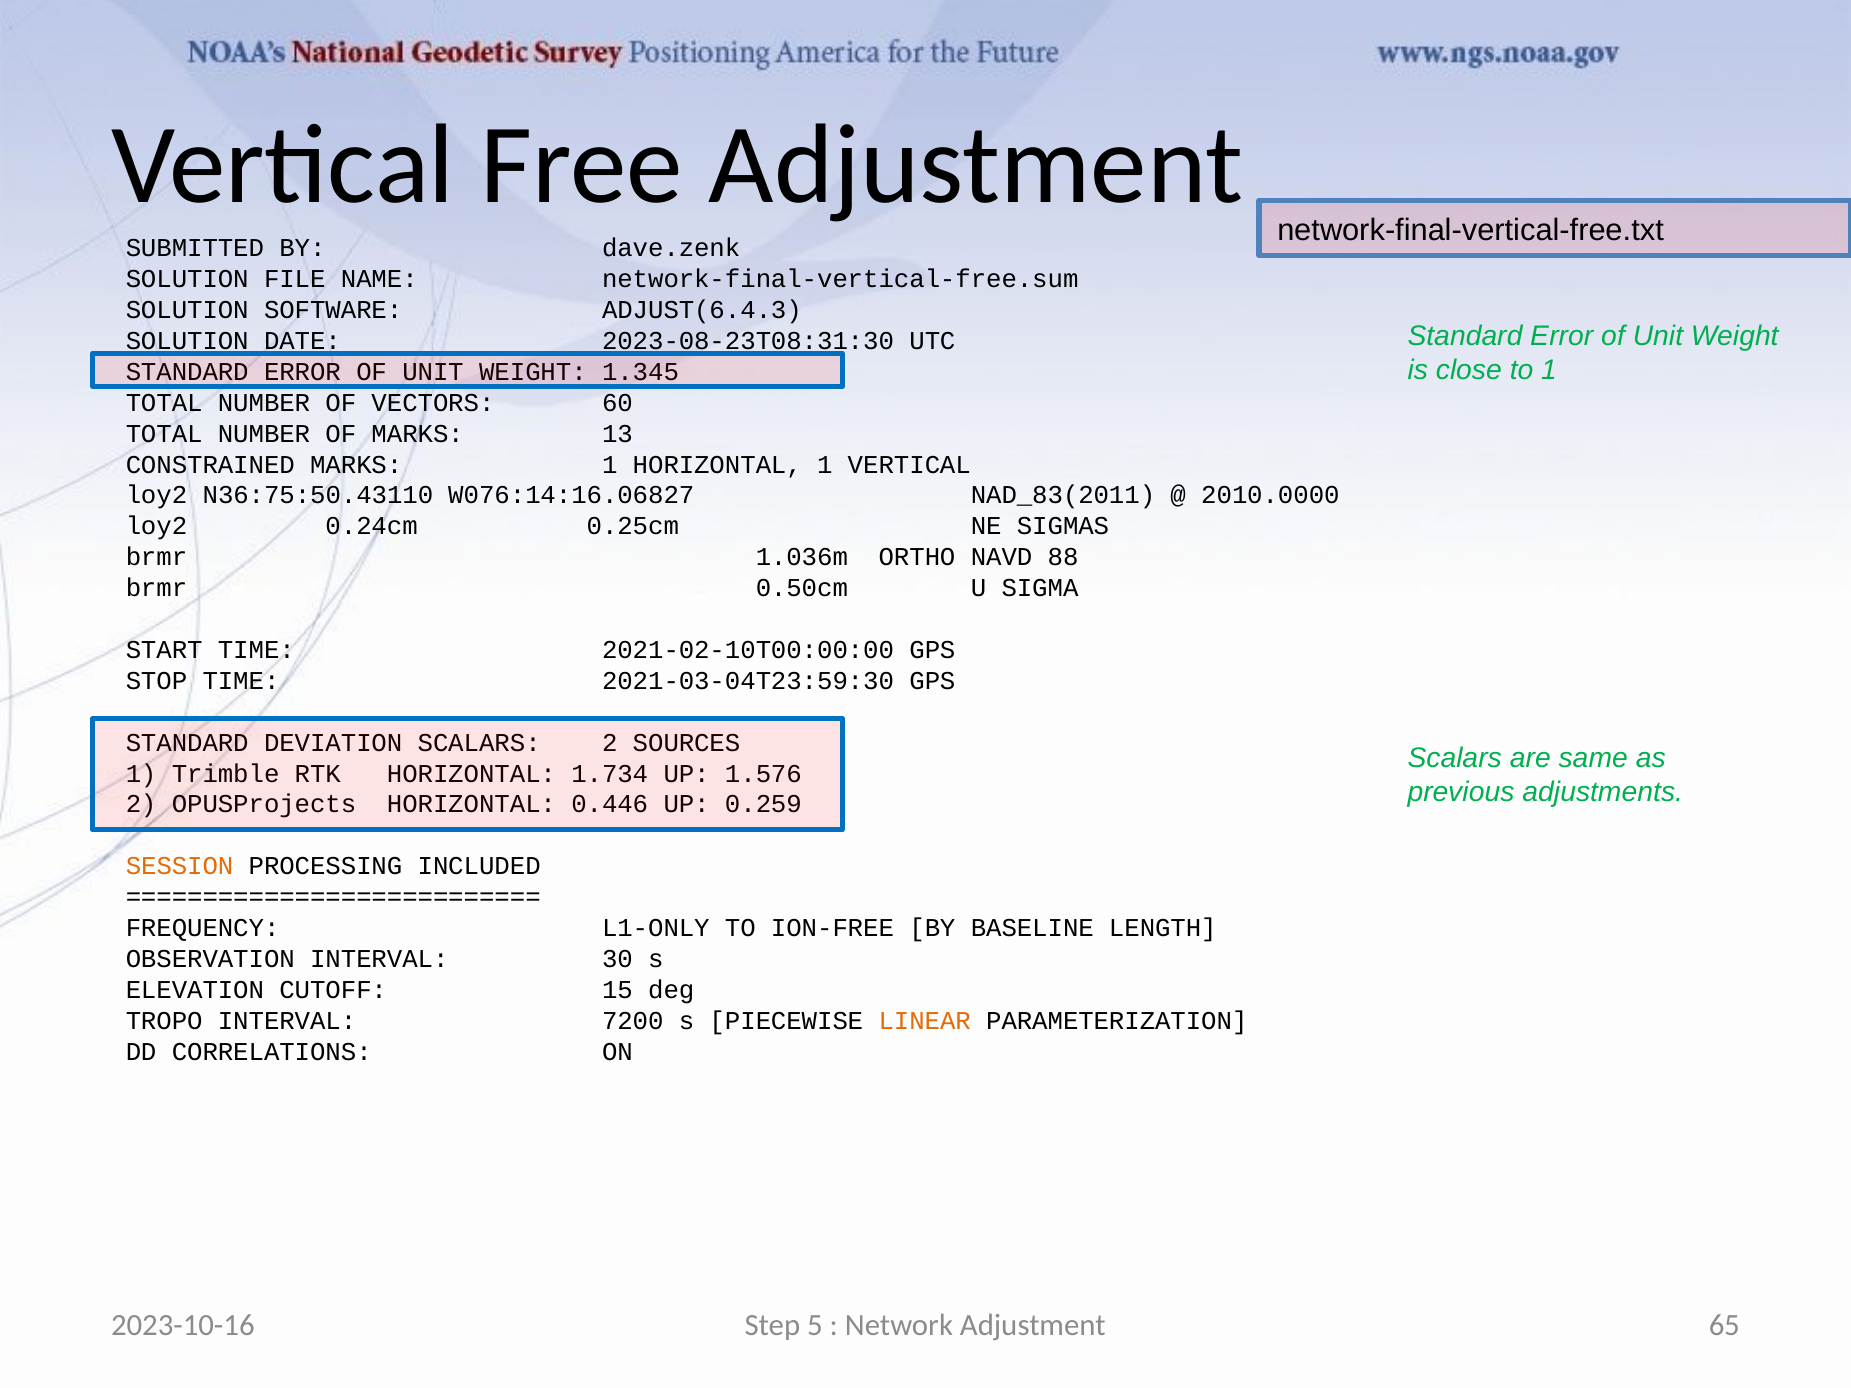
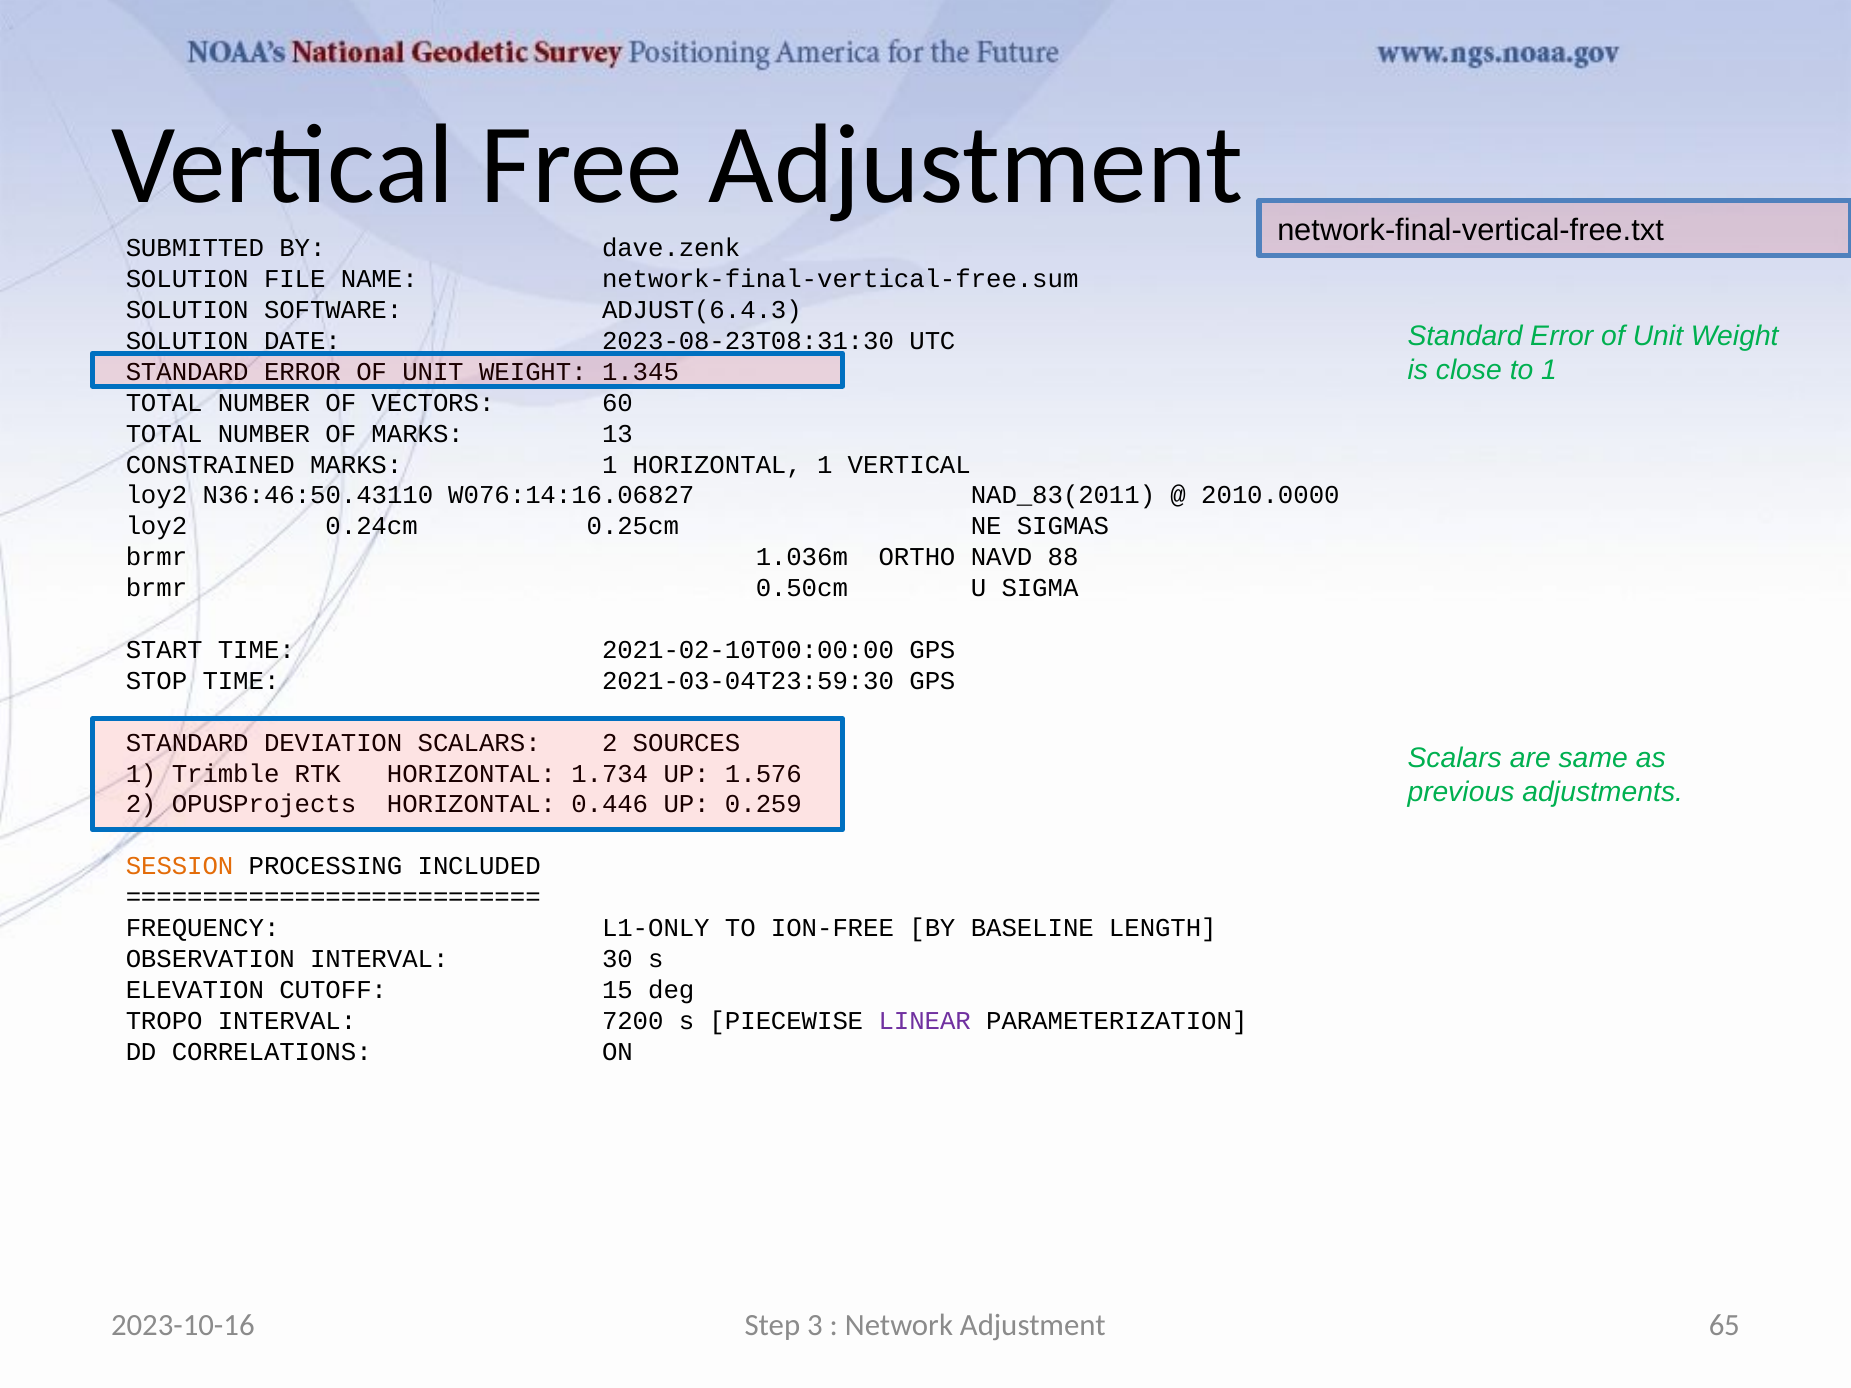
N36:75:50.43110: N36:75:50.43110 -> N36:46:50.43110 (318, 496)
LINEAR colour: orange -> purple (925, 1021)
5: 5 -> 3 (815, 1326)
